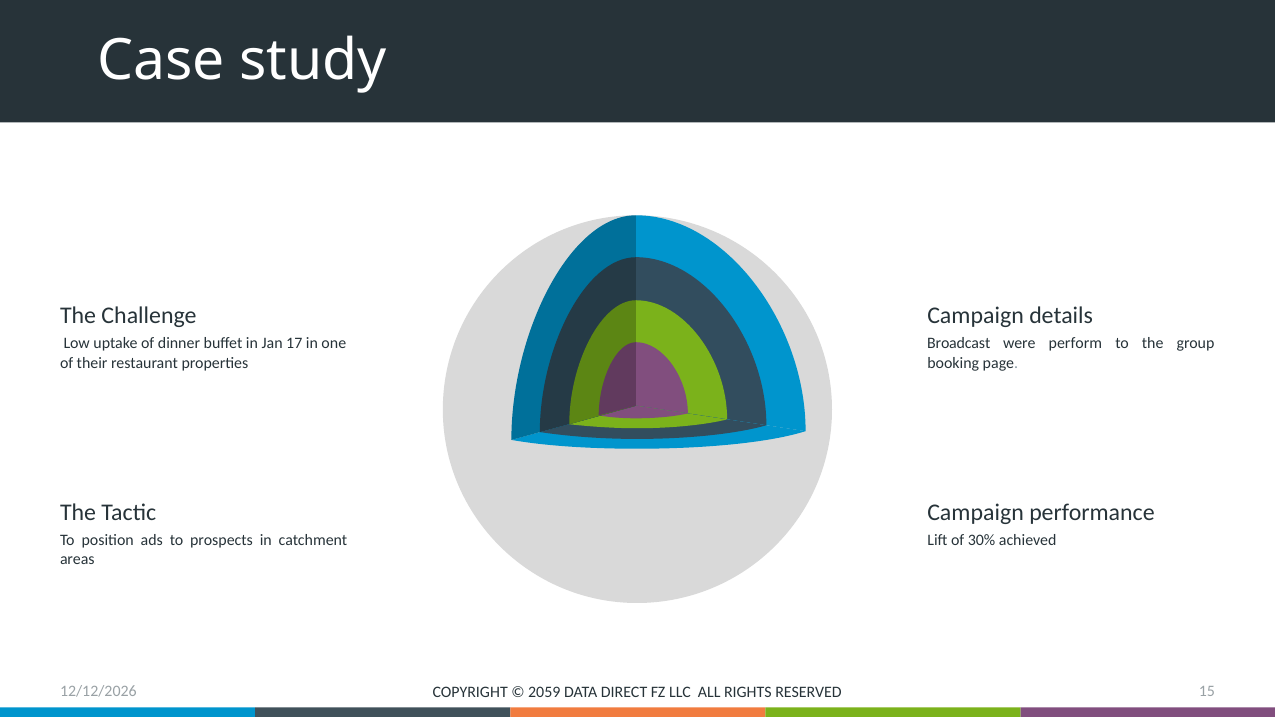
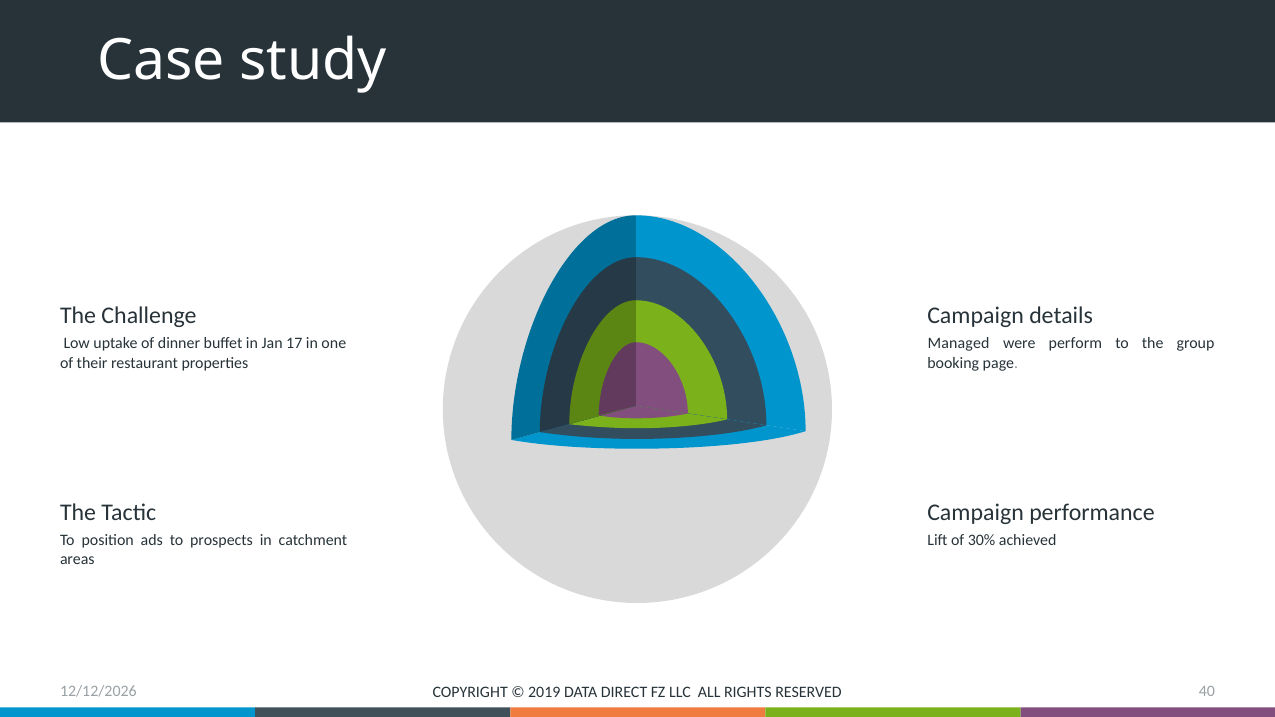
Broadcast: Broadcast -> Managed (959, 344)
15: 15 -> 40 (1207, 692)
2059: 2059 -> 2019 (544, 692)
